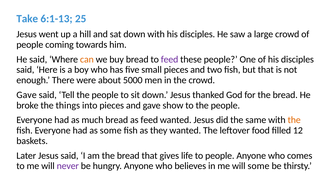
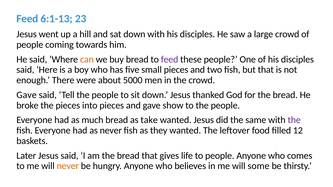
Take: Take -> Feed (27, 19)
25: 25 -> 23 (81, 19)
the things: things -> pieces (68, 106)
as feed: feed -> take (149, 120)
the colour: orange -> purple (294, 120)
as some: some -> never (111, 131)
never colour: purple -> orange (68, 166)
